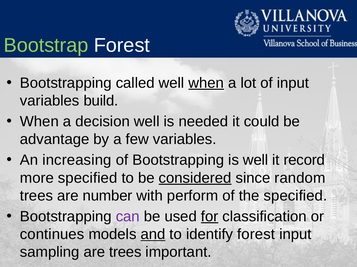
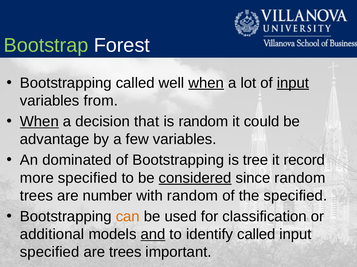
input underline: none -> present (293, 83)
build: build -> from (101, 101)
When underline: none -> present (39, 122)
decision well: well -> that (147, 122)
is needed: needed -> random (203, 122)
increasing: increasing -> dominated (77, 161)
is well: well -> tree (256, 161)
with perform: perform -> random (193, 196)
can colour: purple -> orange (128, 217)
for underline: present -> none (210, 217)
continues: continues -> additional (52, 235)
identify forest: forest -> called (256, 235)
sampling: sampling -> specified (50, 253)
